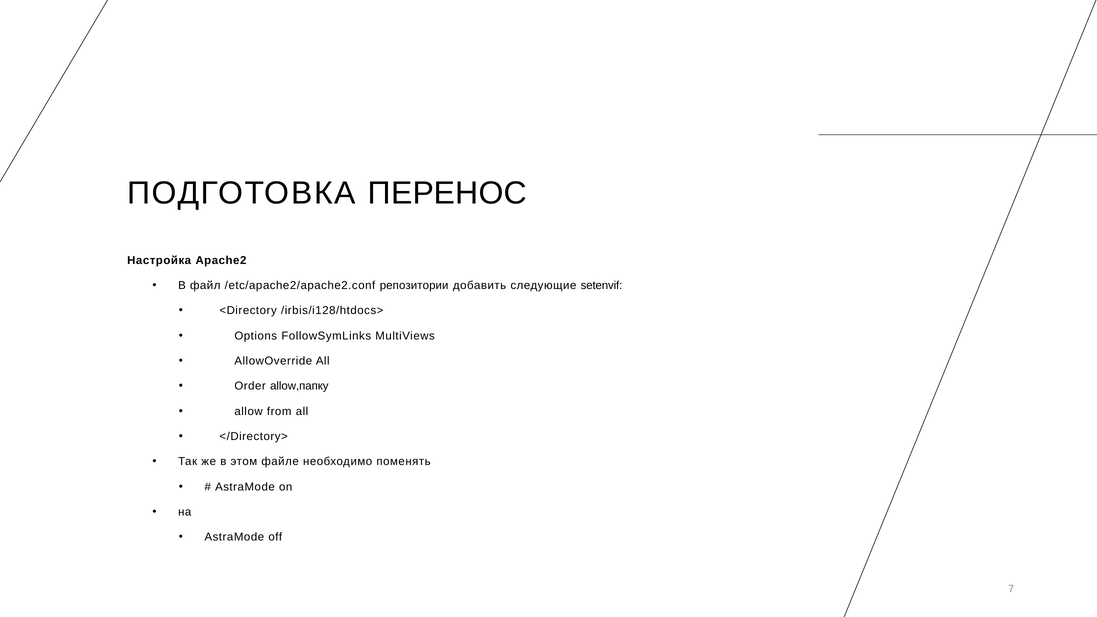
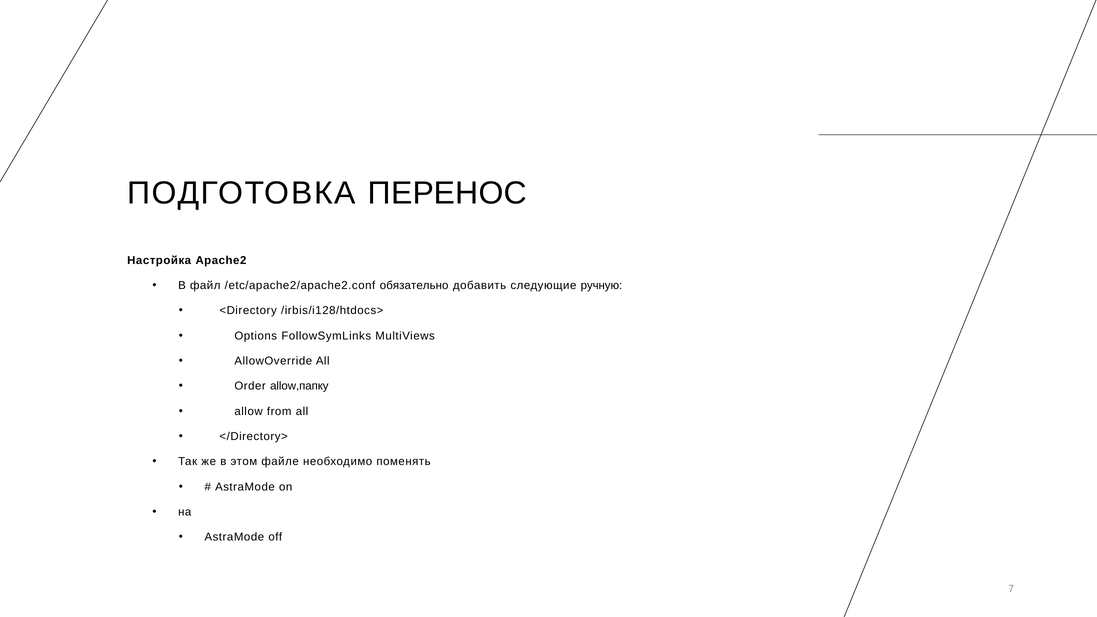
репозитории: репозитории -> обязательно (414, 286)
setenvif: setenvif -> ручную (601, 286)
